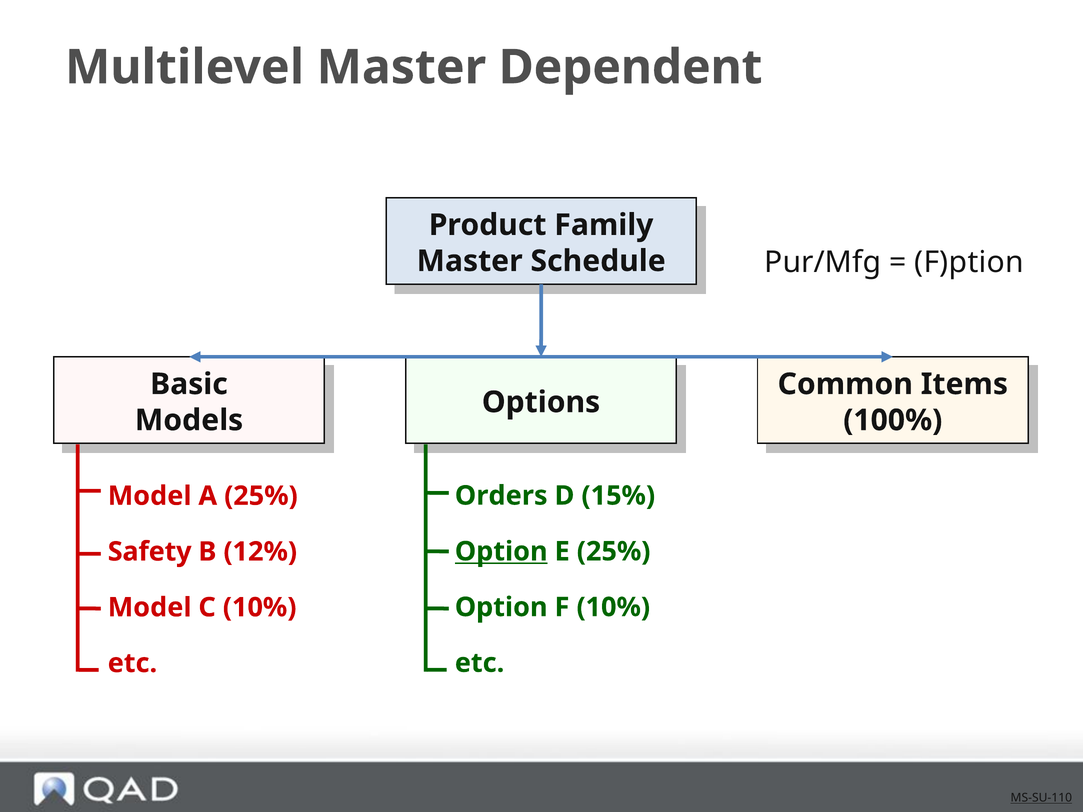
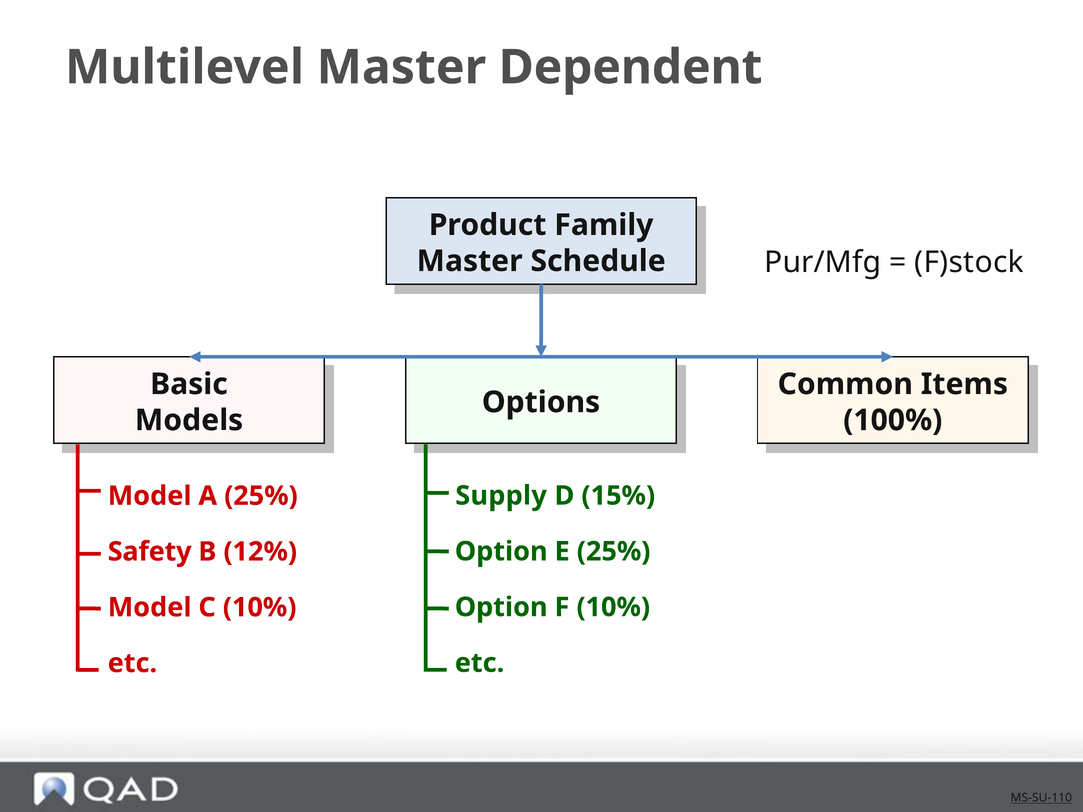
F)ption: F)ption -> F)stock (969, 262)
Orders: Orders -> Supply (501, 496)
Option underline: present -> none (501, 552)
